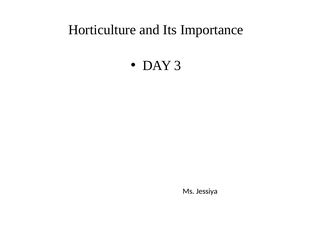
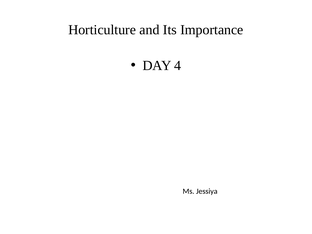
3: 3 -> 4 (178, 65)
